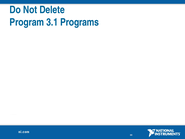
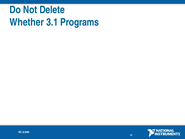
Program: Program -> Whether (27, 22)
